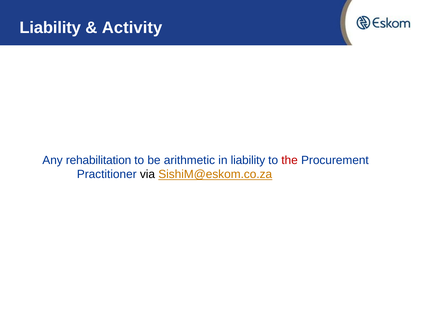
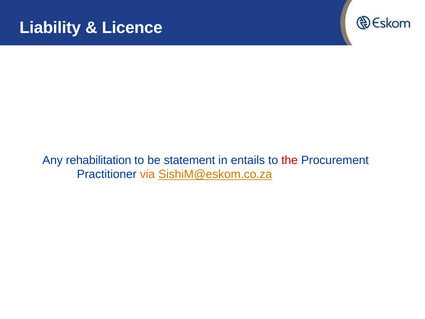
Activity: Activity -> Licence (132, 28)
arithmetic: arithmetic -> statement (189, 160)
in liability: liability -> entails (248, 160)
via colour: black -> orange (147, 174)
